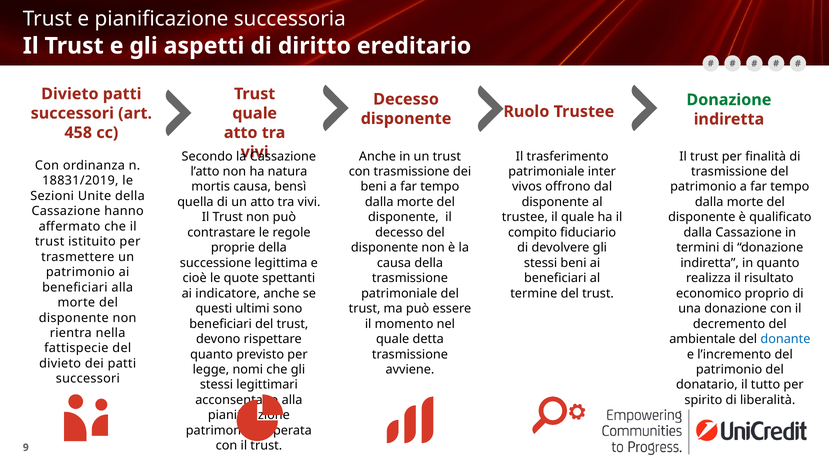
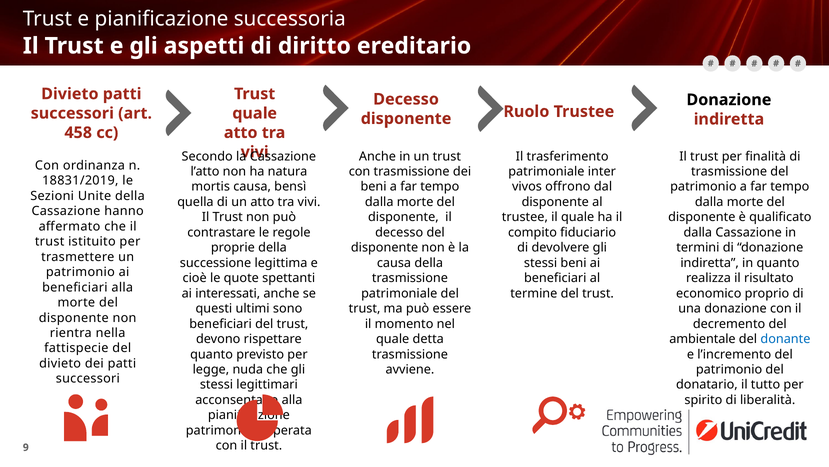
Donazione colour: green -> black (729, 100)
indicatore: indicatore -> interessati (228, 293)
nomi: nomi -> nuda (248, 369)
